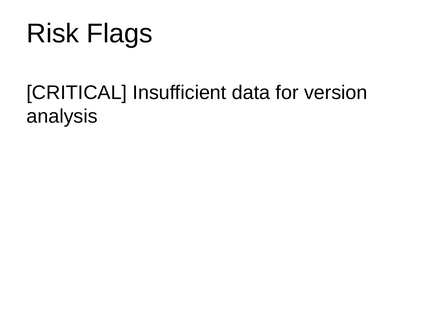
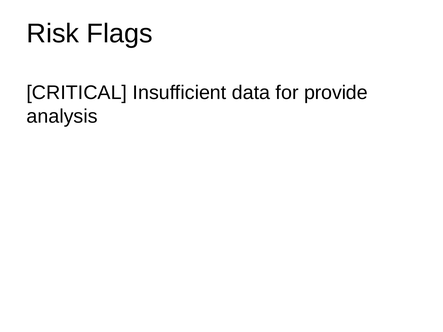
version: version -> provide (336, 93)
